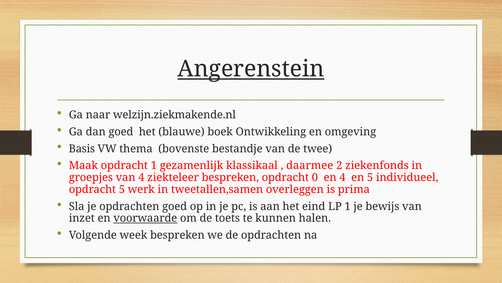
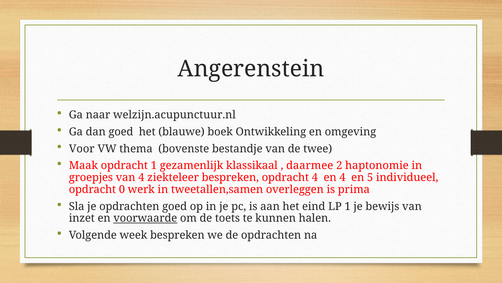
Angerenstein underline: present -> none (251, 69)
welzijn.ziekmakende.nl: welzijn.ziekmakende.nl -> welzijn.acupunctuur.nl (174, 115)
Basis: Basis -> Voor (82, 148)
ziekenfonds: ziekenfonds -> haptonomie (377, 165)
opdracht 0: 0 -> 4 (315, 177)
opdracht 5: 5 -> 0 (122, 189)
